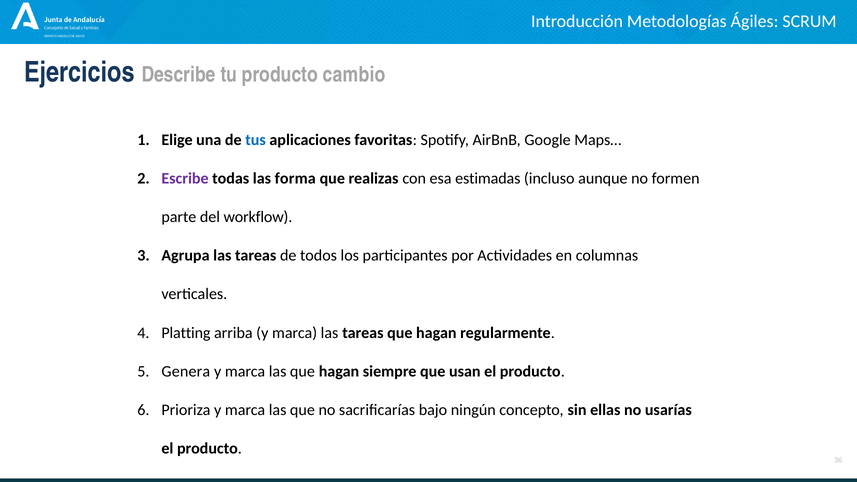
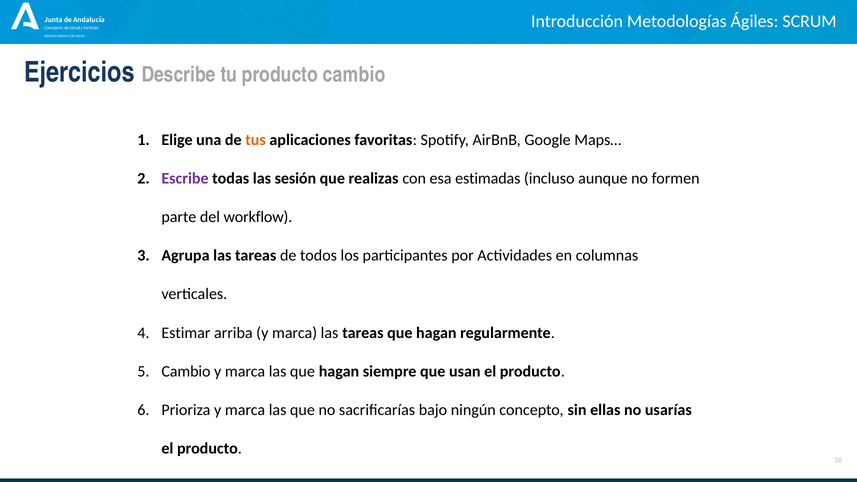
tus colour: blue -> orange (256, 140)
forma: forma -> sesión (295, 179)
Platting: Platting -> Estimar (186, 333)
Genera: Genera -> Cambio (186, 371)
